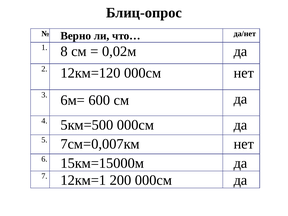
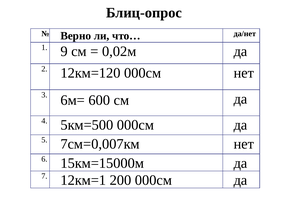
8: 8 -> 9 (64, 51)
